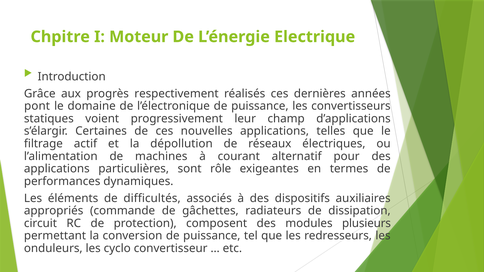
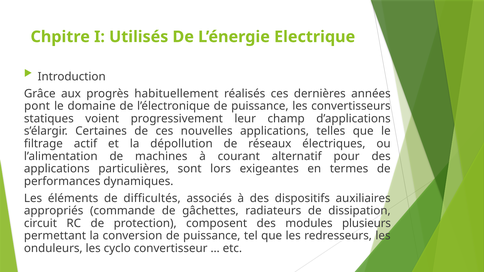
Moteur: Moteur -> Utilisés (139, 37)
respectivement: respectivement -> habituellement (176, 94)
rôle: rôle -> lors (221, 169)
